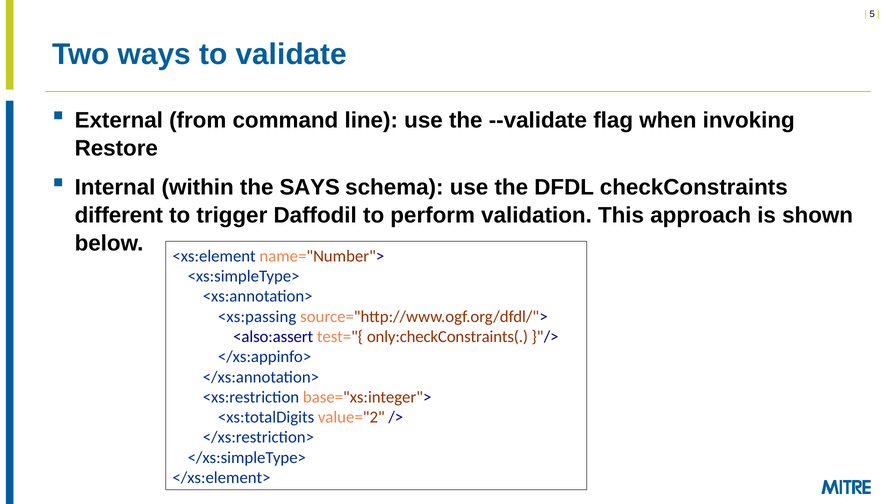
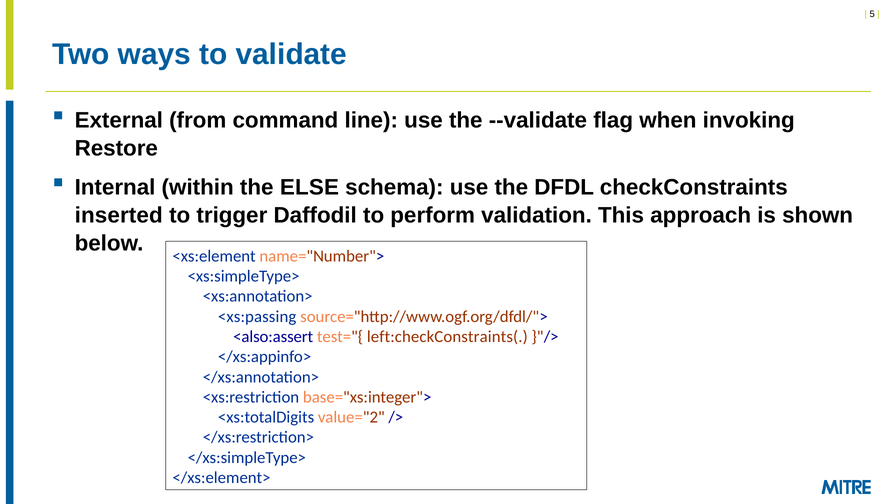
SAYS: SAYS -> ELSE (309, 187)
different: different -> inserted (119, 215)
only:checkConstraints(: only:checkConstraints( -> left:checkConstraints( (447, 337)
